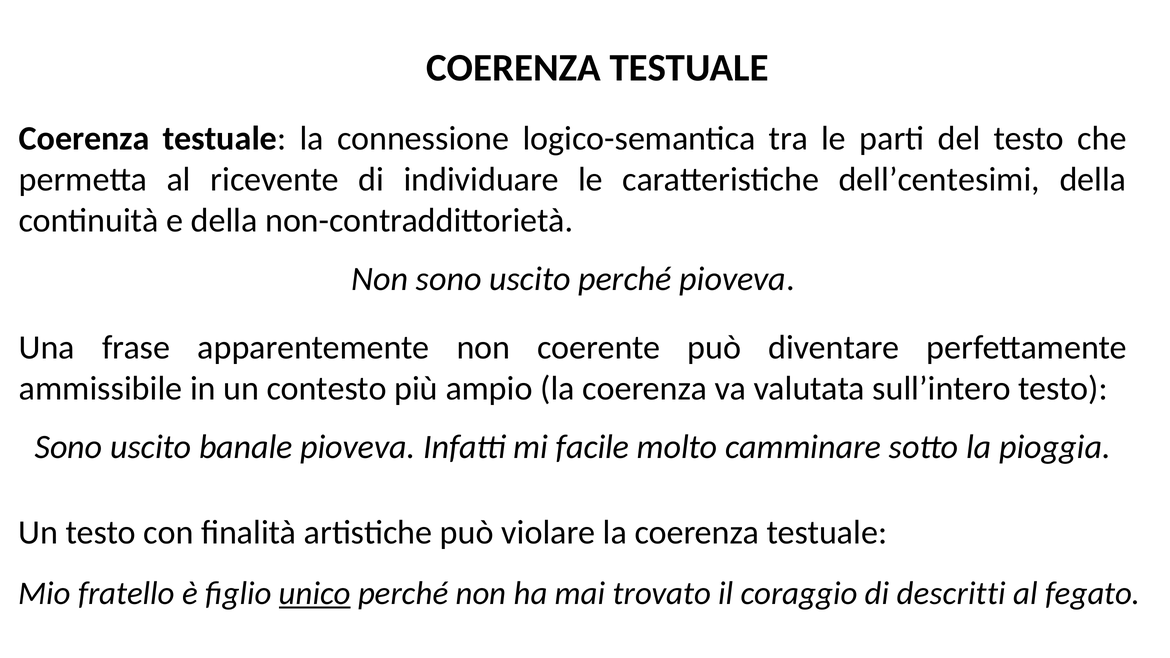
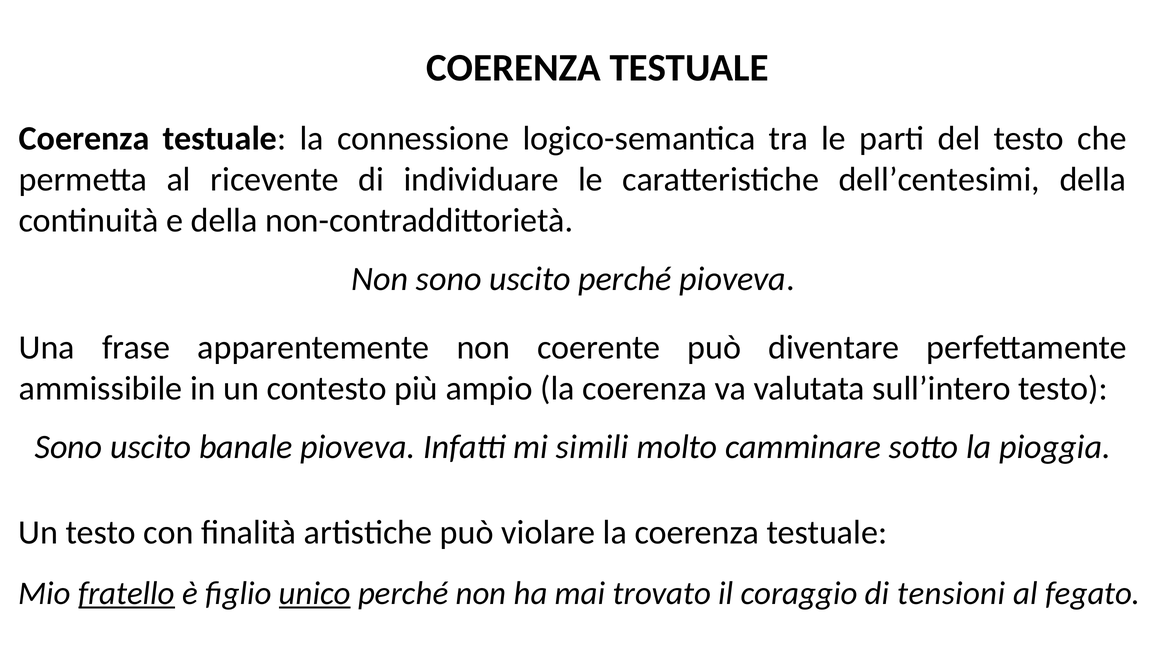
facile: facile -> simili (592, 447)
fratello underline: none -> present (127, 593)
descritti: descritti -> tensioni (951, 593)
